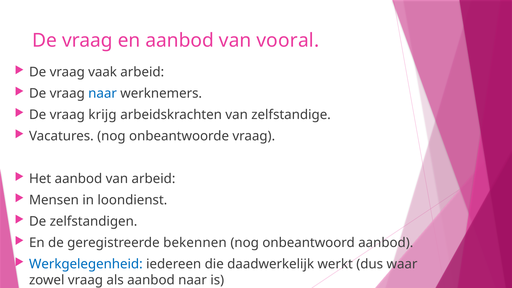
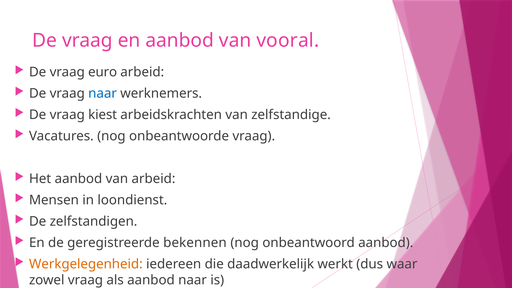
vaak: vaak -> euro (103, 72)
krijg: krijg -> kiest (103, 115)
Werkgelegenheid colour: blue -> orange (86, 264)
